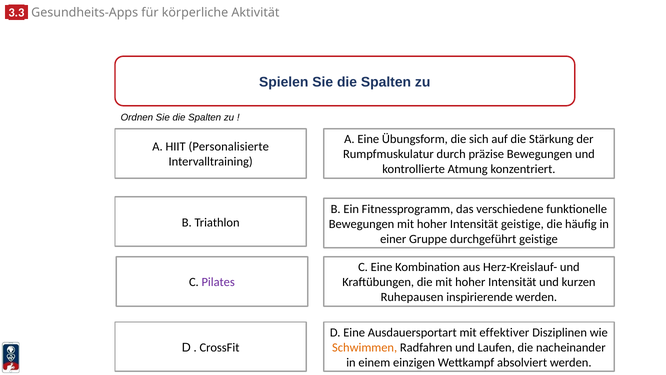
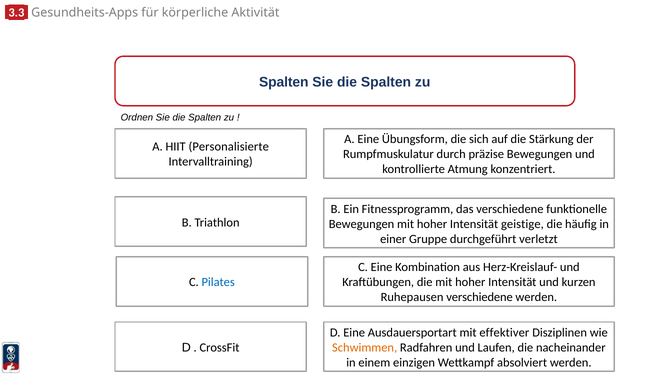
Spielen: Spielen -> Spalten (284, 82)
durchgeführt geistige: geistige -> verletzt (538, 239)
Pilates colour: purple -> blue (218, 282)
Ruhepausen inspirierende: inspirierende -> verschiedene (480, 297)
